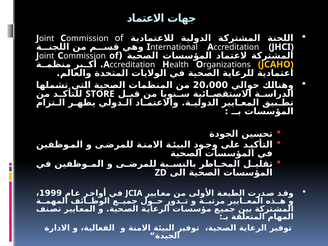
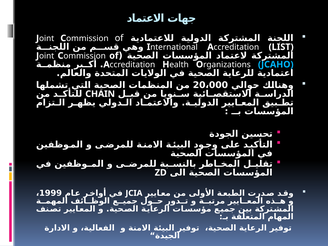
JHCI: JHCI -> LIST (281, 47)
JCAHO colour: yellow -> light blue (276, 64)
STORE: STORE -> CHAIN (100, 94)
